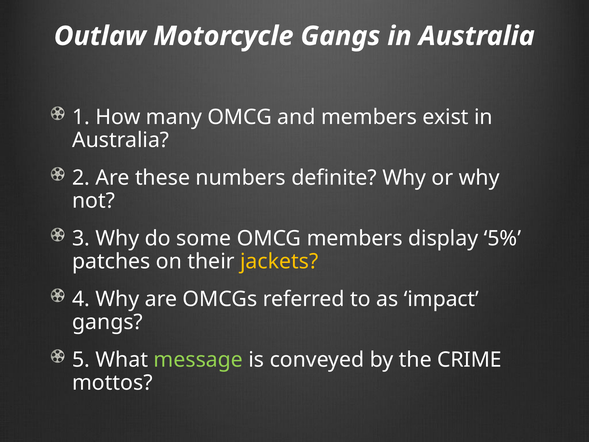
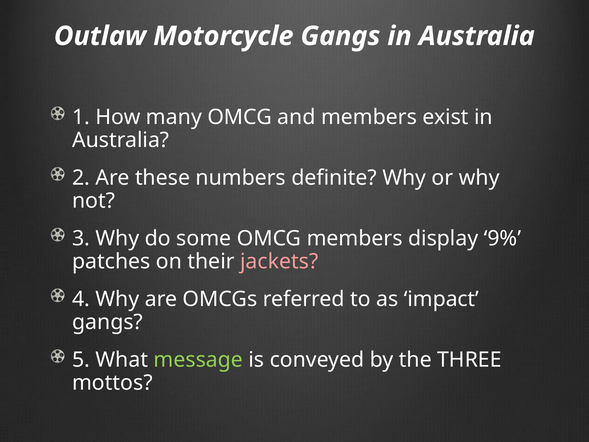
5%: 5% -> 9% (502, 238)
jackets colour: yellow -> pink (279, 261)
CRIME: CRIME -> THREE (469, 360)
